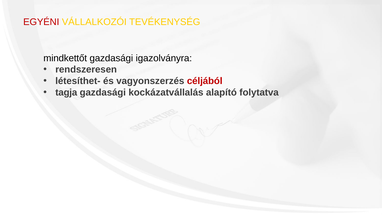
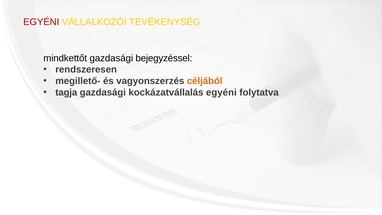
igazolványra: igazolványra -> bejegyzéssel (164, 58)
létesíthet-: létesíthet- -> megillető- (78, 81)
céljából colour: red -> orange (205, 81)
kockázatvállalás alapító: alapító -> egyéni (221, 92)
